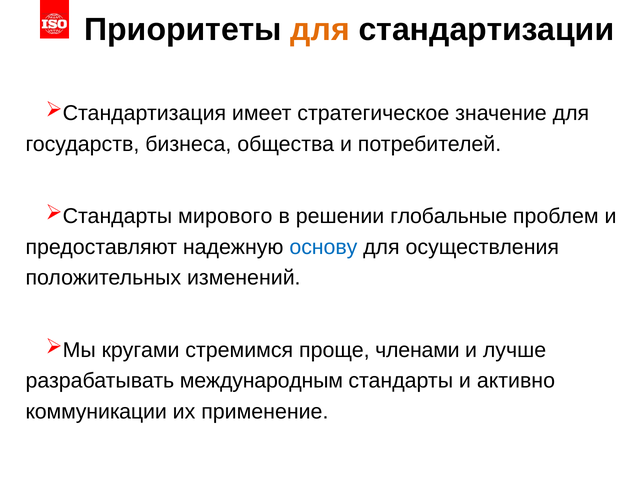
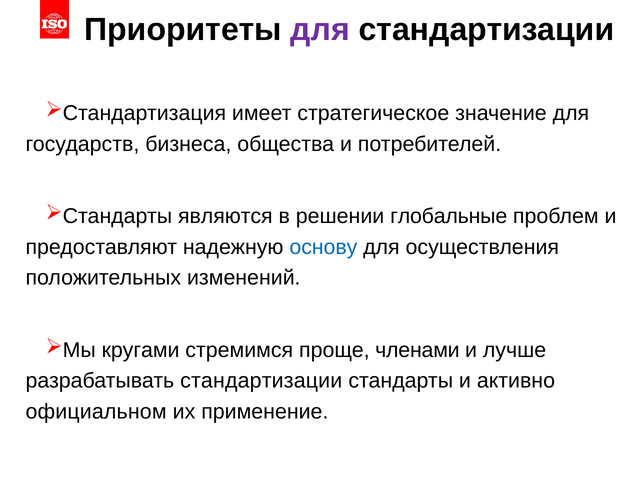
для colour: orange -> purple (320, 30)
мирового: мирового -> являются (225, 216)
разрабатывать международным: международным -> стандартизации (261, 381)
коммуникации: коммуникации -> официальном (96, 411)
